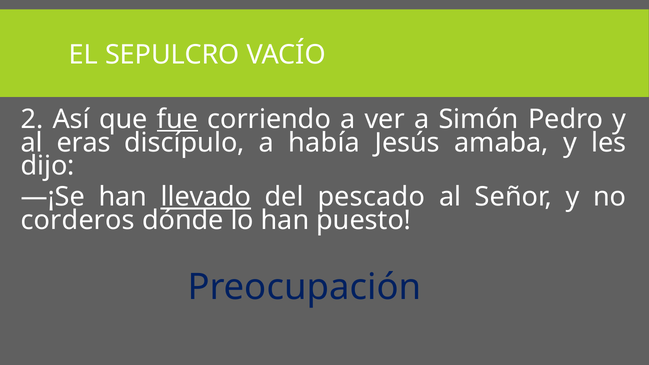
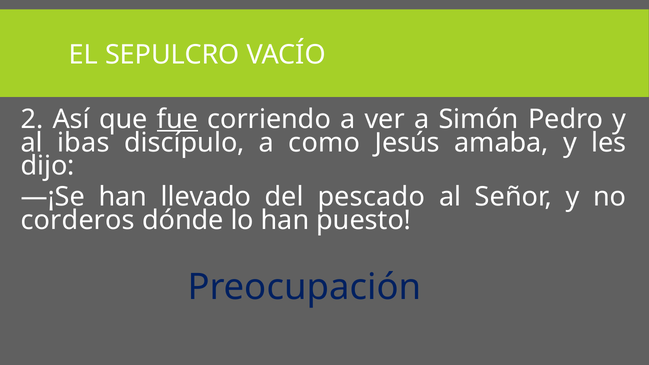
eras: eras -> ibas (83, 143)
había: había -> como (324, 143)
llevado underline: present -> none (206, 197)
